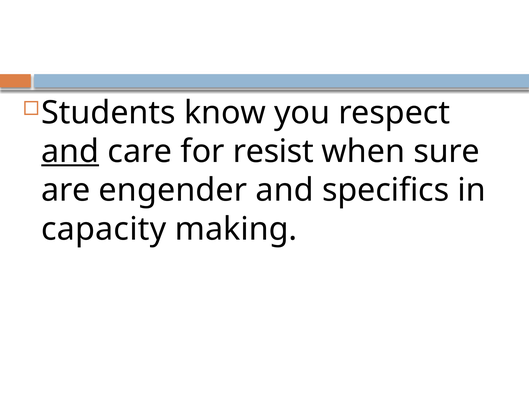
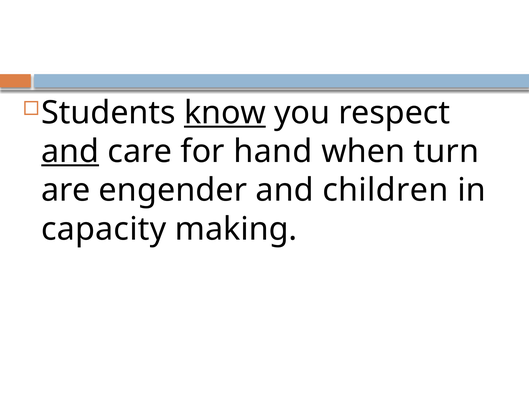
know underline: none -> present (225, 113)
resist: resist -> hand (273, 151)
sure: sure -> turn (446, 151)
specifics: specifics -> children (385, 190)
